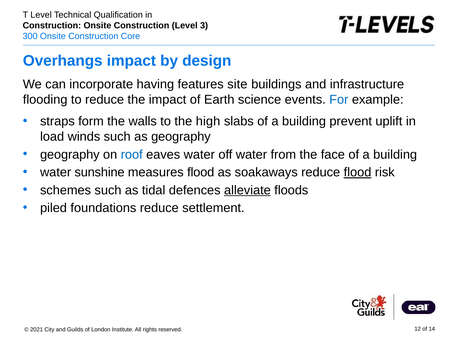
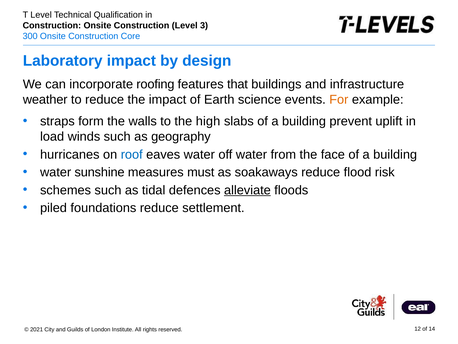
Overhangs: Overhangs -> Laboratory (63, 61)
having: having -> roofing (155, 84)
site: site -> that (238, 84)
flooding: flooding -> weather (45, 100)
For colour: blue -> orange (339, 100)
geography: geography -> hurricanes (70, 154)
measures flood: flood -> must (201, 172)
flood underline: present -> none (358, 172)
